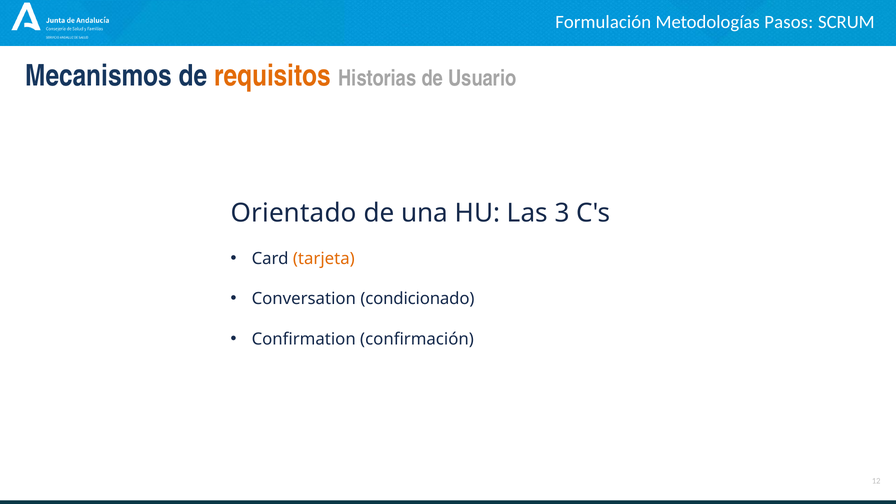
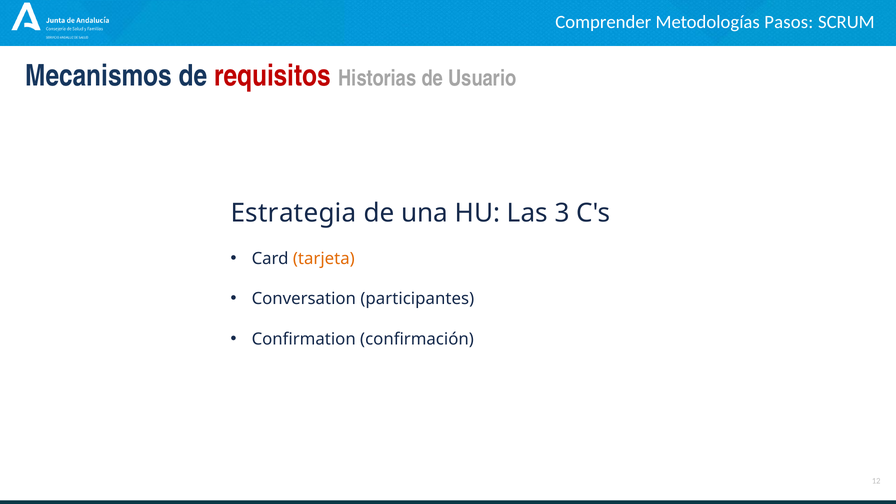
Formulación: Formulación -> Comprender (603, 22)
requisitos colour: orange -> red (272, 76)
Orientado: Orientado -> Estrategia (294, 213)
condicionado: condicionado -> participantes (417, 299)
